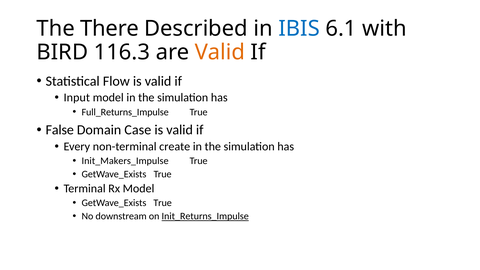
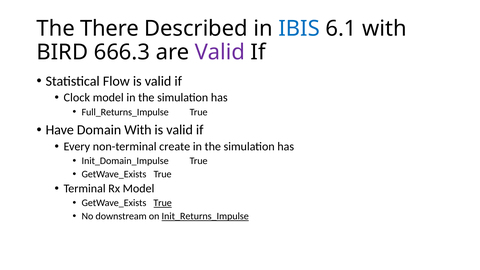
116.3: 116.3 -> 666.3 (122, 52)
Valid colour: orange -> purple (220, 52)
Input: Input -> Clock (77, 98)
False: False -> Have (60, 130)
Domain Case: Case -> With (138, 130)
Init_Makers_Impulse: Init_Makers_Impulse -> Init_Domain_Impulse (125, 161)
True underline: none -> present (163, 203)
